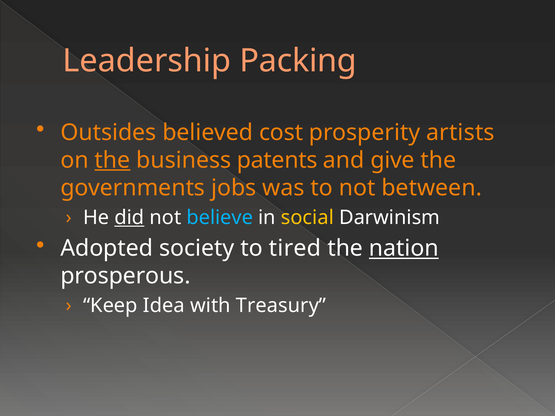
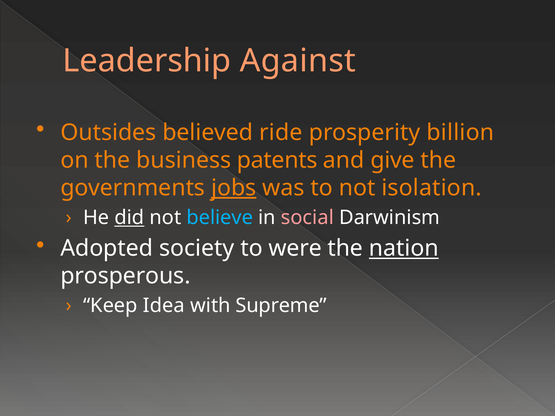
Packing: Packing -> Against (298, 61)
cost: cost -> ride (281, 132)
artists: artists -> billion (460, 132)
the underline: present -> none (112, 160)
jobs underline: none -> present (234, 188)
between: between -> isolation (432, 188)
social colour: yellow -> pink (307, 218)
tired: tired -> were (295, 248)
Treasury: Treasury -> Supreme (281, 306)
